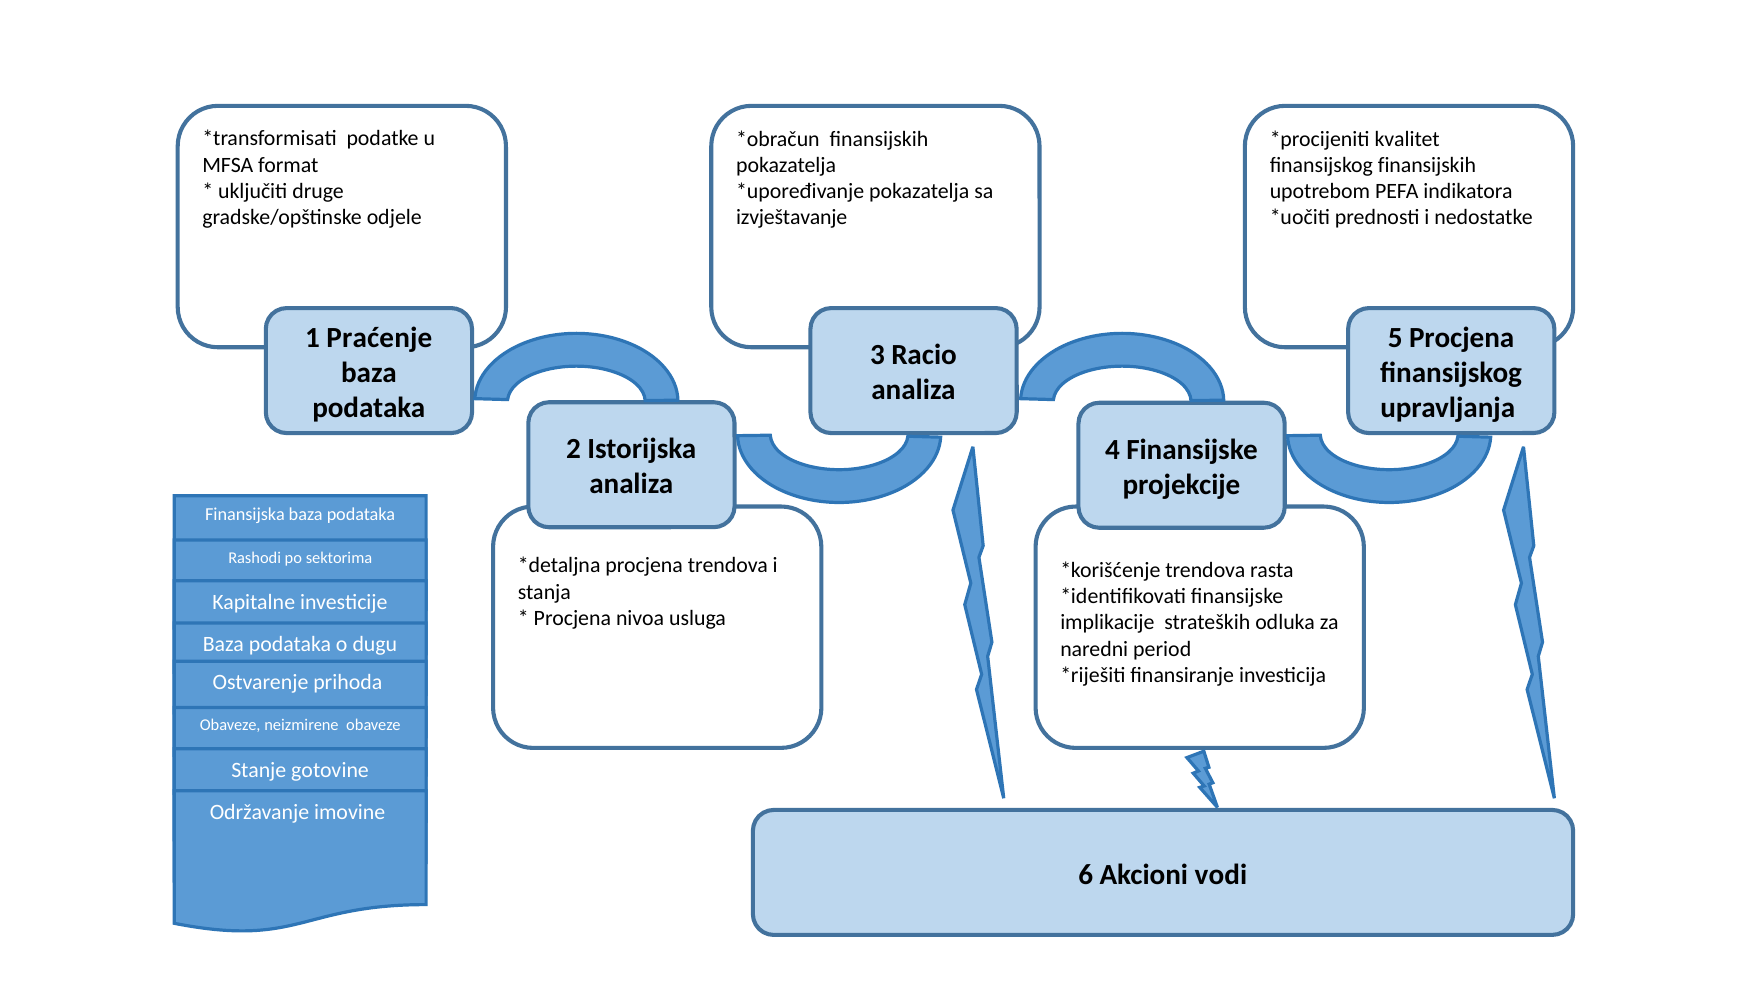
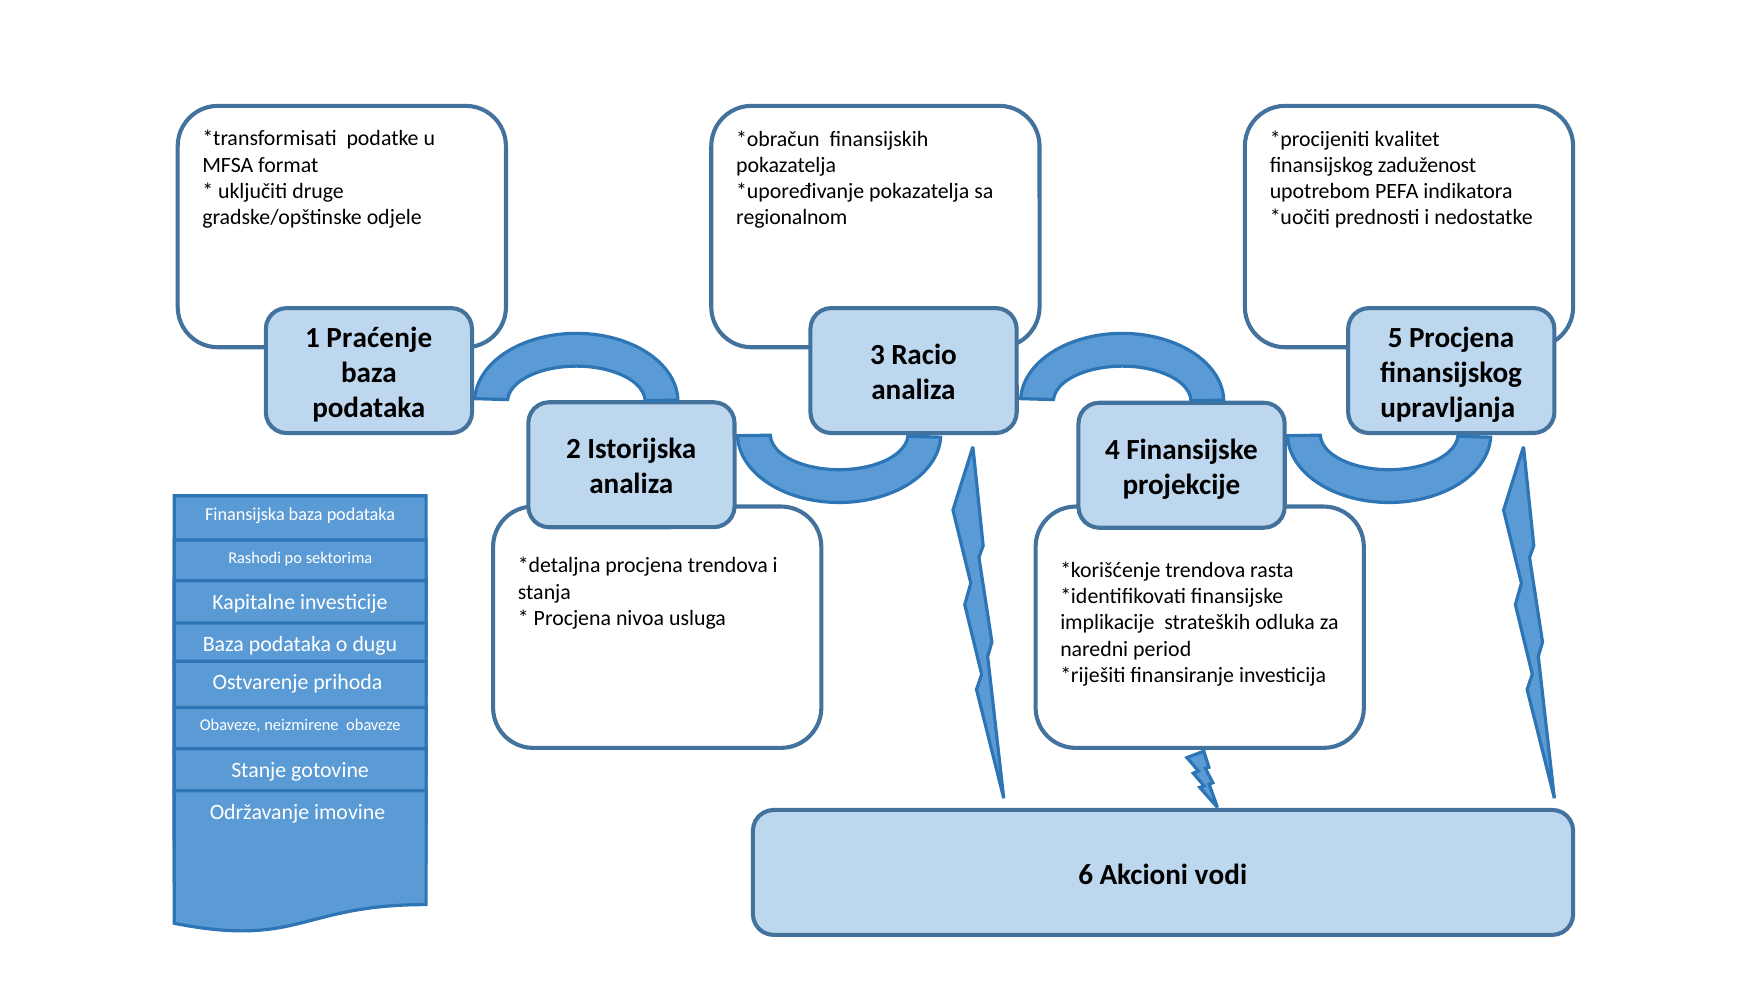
finansijskog finansijskih: finansijskih -> zaduženost (1427, 165)
izvještavanje: izvještavanje -> regionalnom (792, 218)
